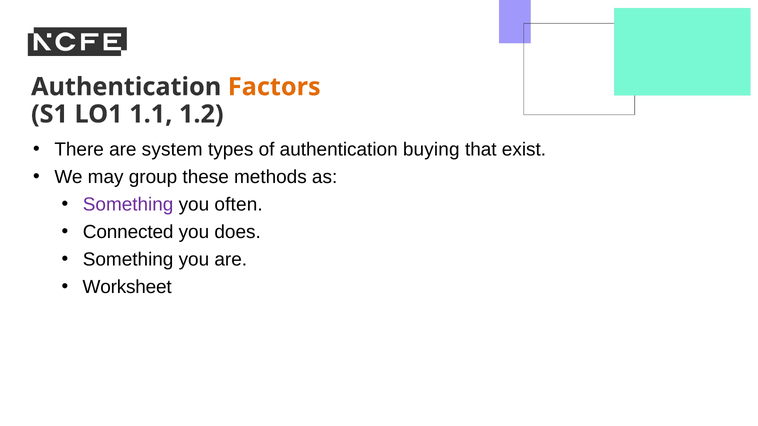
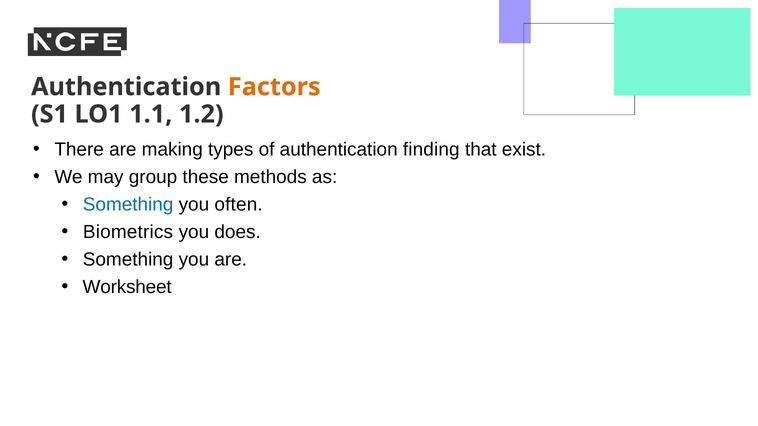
system: system -> making (172, 150)
buying: buying -> finding (431, 150)
Something colour: purple -> blue (128, 205)
Connected: Connected -> Biometrics (128, 232)
